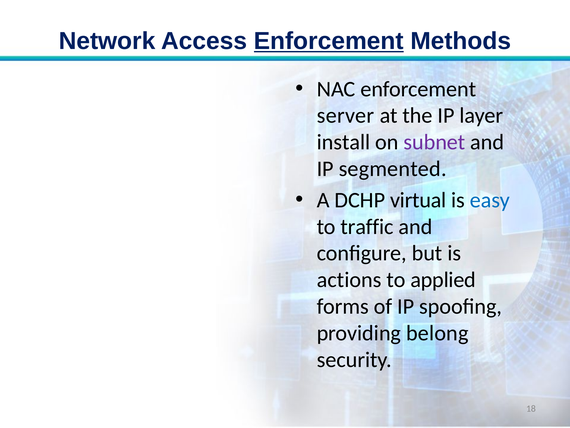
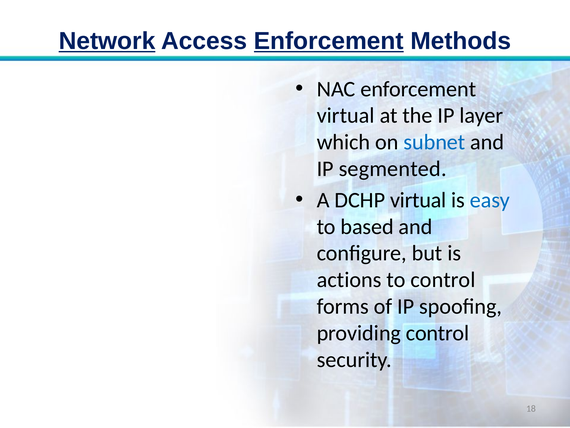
Network underline: none -> present (107, 41)
server: server -> virtual (346, 116)
install: install -> which (344, 142)
subnet colour: purple -> blue (434, 142)
traffic: traffic -> based (367, 226)
to applied: applied -> control (443, 280)
providing belong: belong -> control (438, 333)
